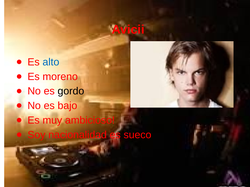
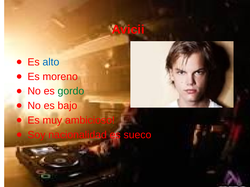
gordo colour: black -> green (71, 91)
